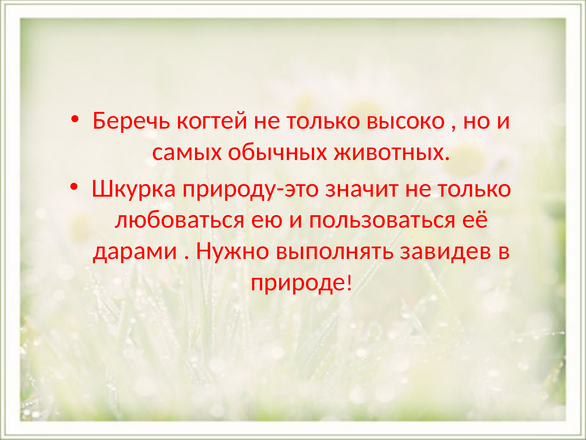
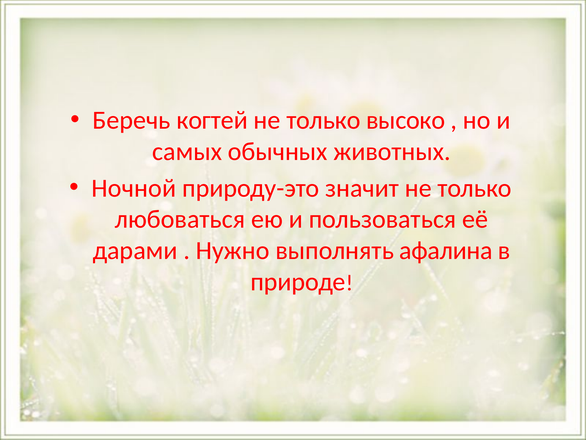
Шкурка: Шкурка -> Ночной (134, 188)
завидев: завидев -> афалина (446, 250)
